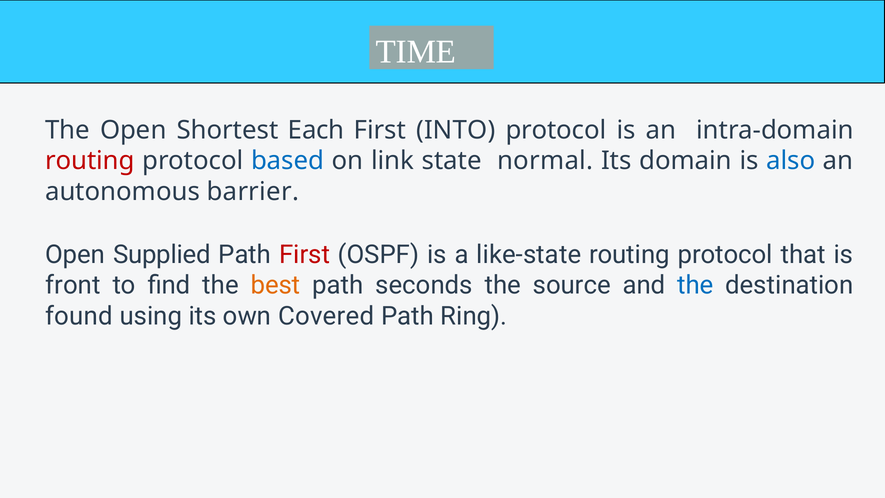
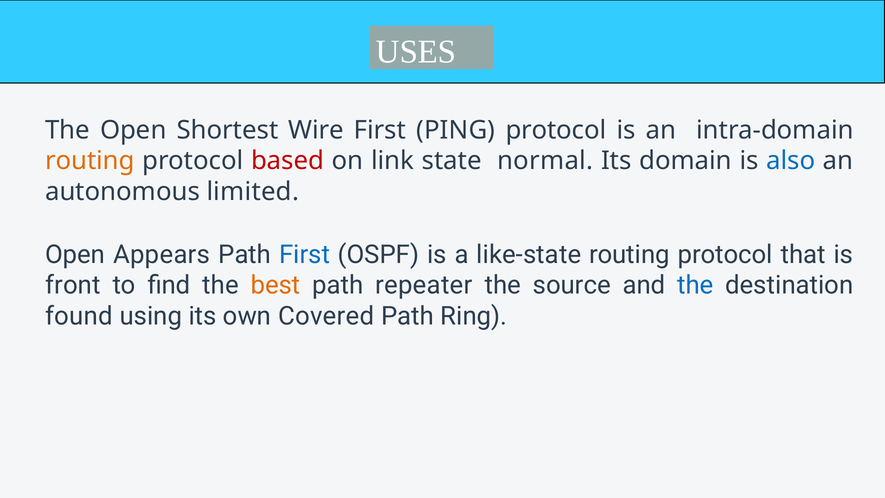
TIME: TIME -> USES (416, 52)
Each: Each -> Wire (316, 130)
INTO: INTO -> PING (456, 130)
routing colour: red -> orange (90, 161)
based colour: blue -> red (288, 161)
barrier: barrier -> limited (253, 191)
Supplied: Supplied -> Appears (162, 255)
First colour: red -> blue (305, 255)
seconds: seconds -> repeater (424, 285)
